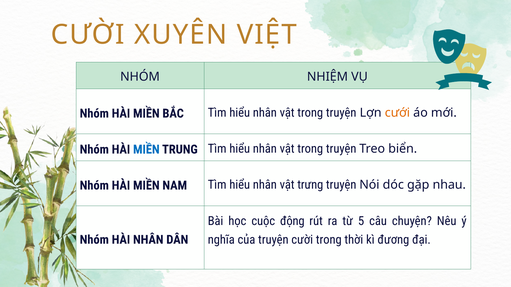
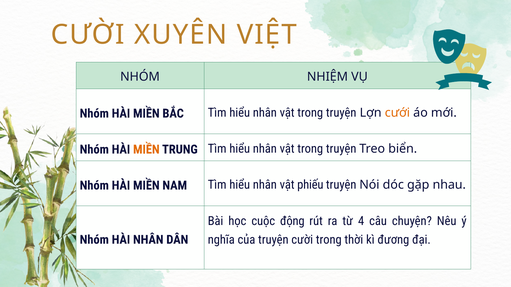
MIỀN colour: blue -> orange (146, 150)
trưng: trưng -> phiếu (310, 185)
5: 5 -> 4 (361, 222)
